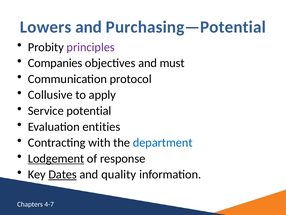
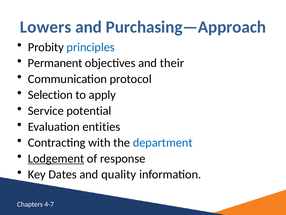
Purchasing—Potential: Purchasing—Potential -> Purchasing—Approach (186, 27)
principles colour: purple -> blue (91, 47)
Companies: Companies -> Permanent (55, 63)
must: must -> their (172, 63)
Collusive: Collusive -> Selection (50, 95)
Dates underline: present -> none (63, 174)
